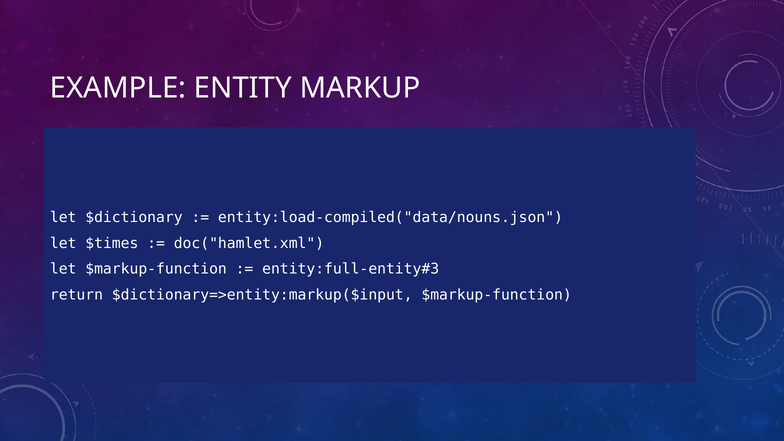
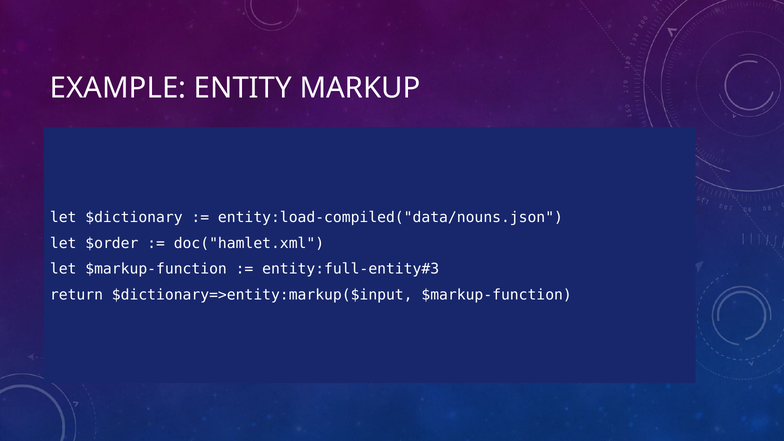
$times: $times -> $order (112, 243)
